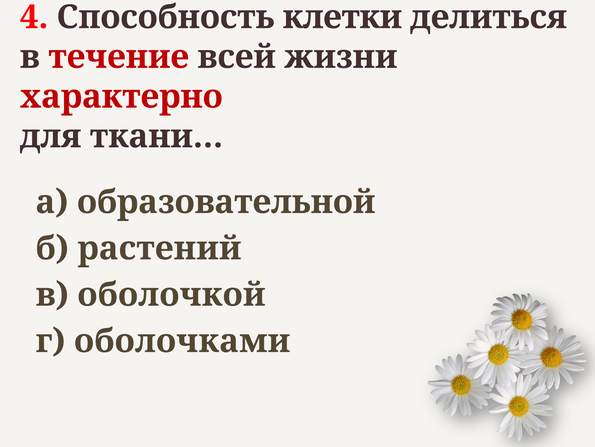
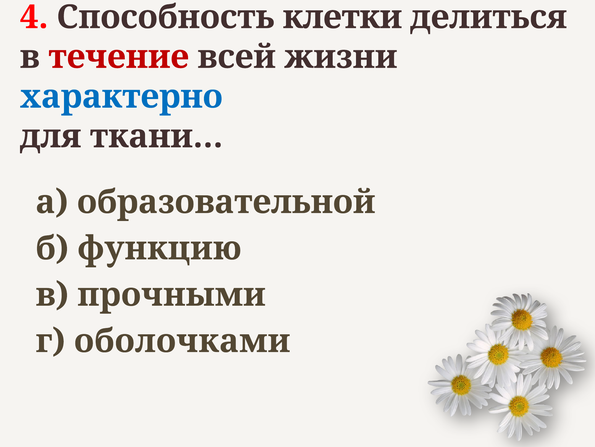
характерно colour: red -> blue (121, 96)
растений: растений -> функцию (159, 248)
оболочкой: оболочкой -> прочными (172, 294)
